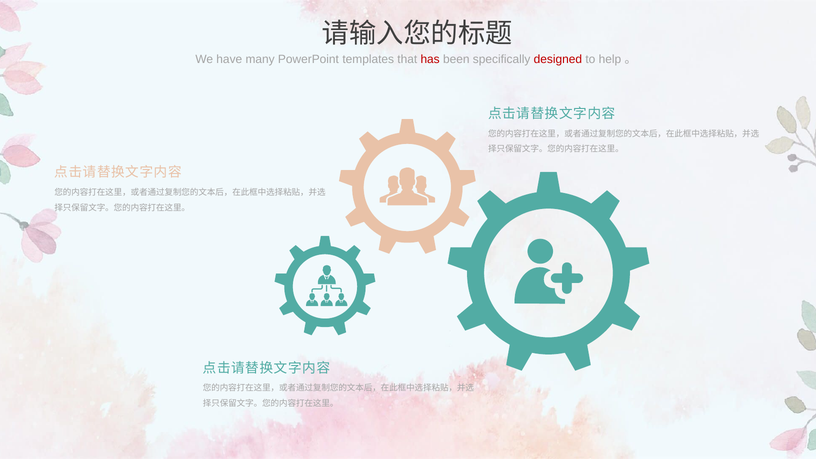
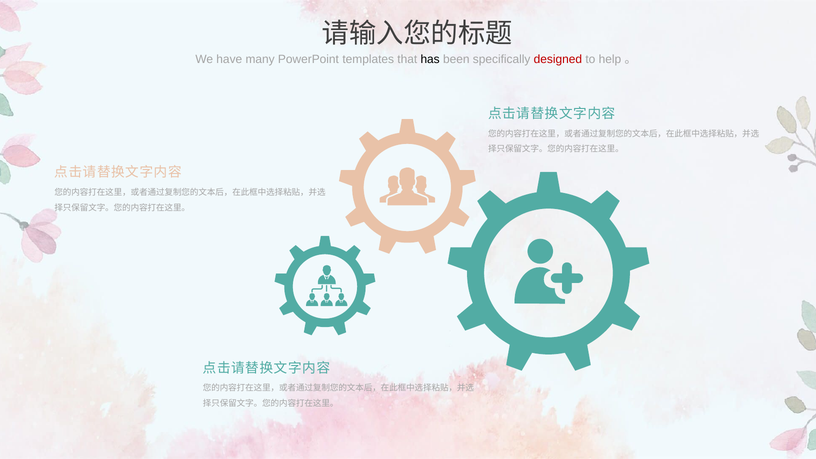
has colour: red -> black (430, 59)
